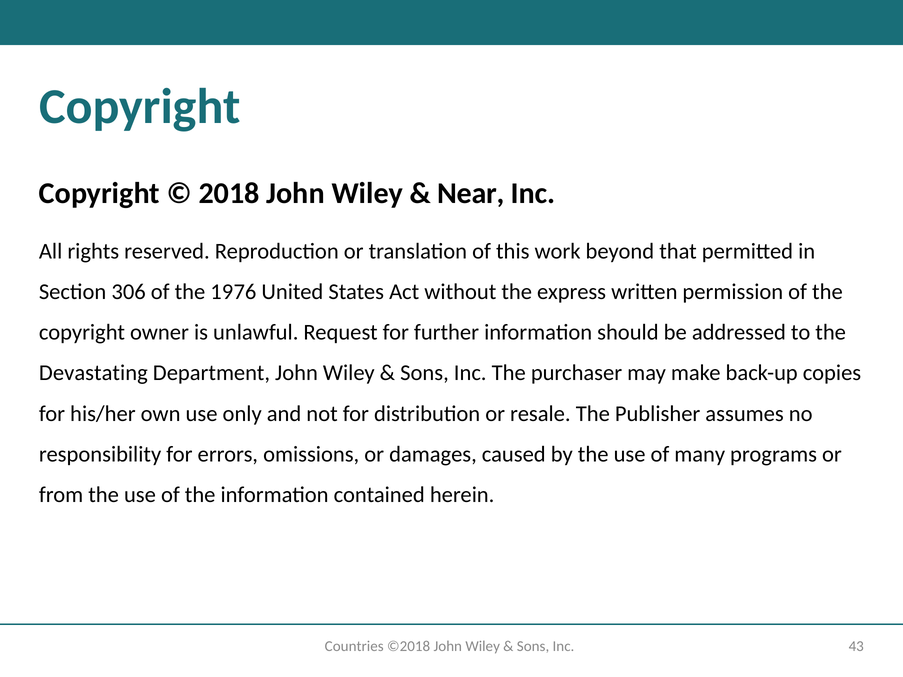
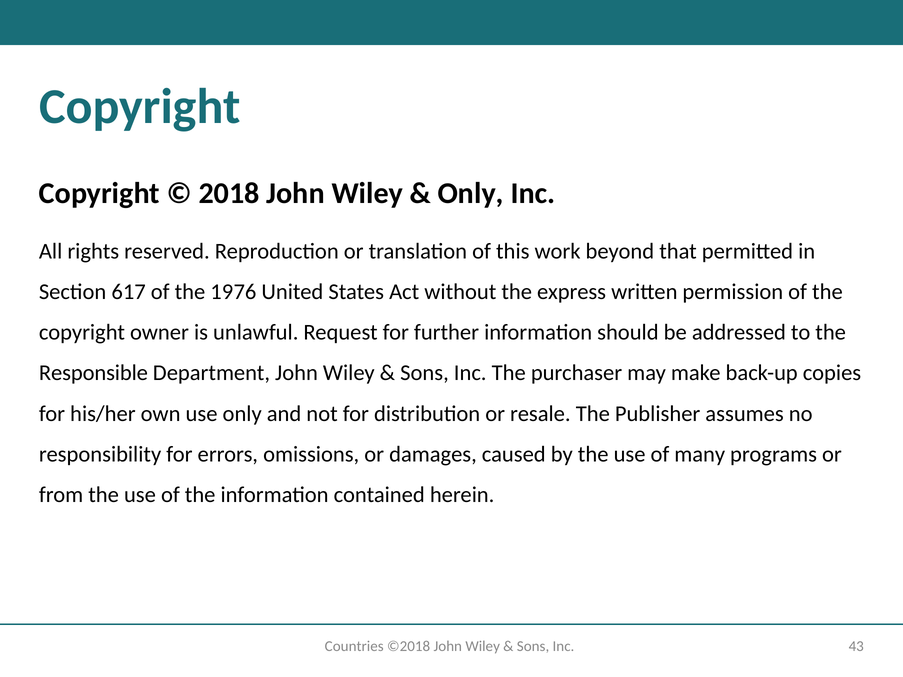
Near: Near -> Only (471, 194)
306: 306 -> 617 (129, 292)
Devastating: Devastating -> Responsible (93, 373)
